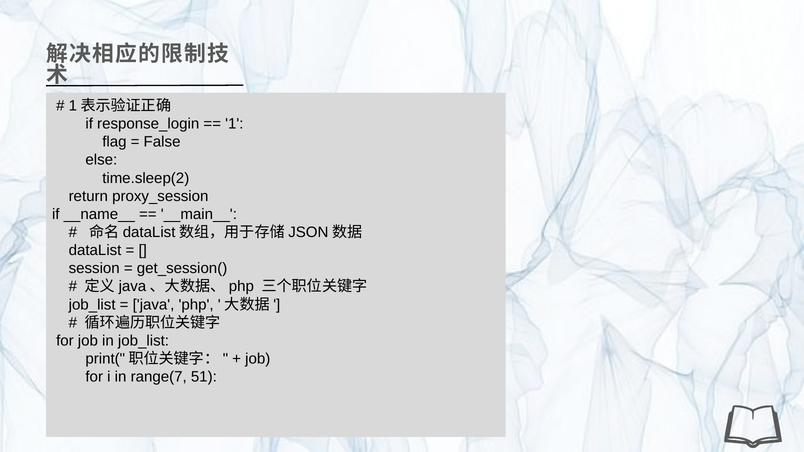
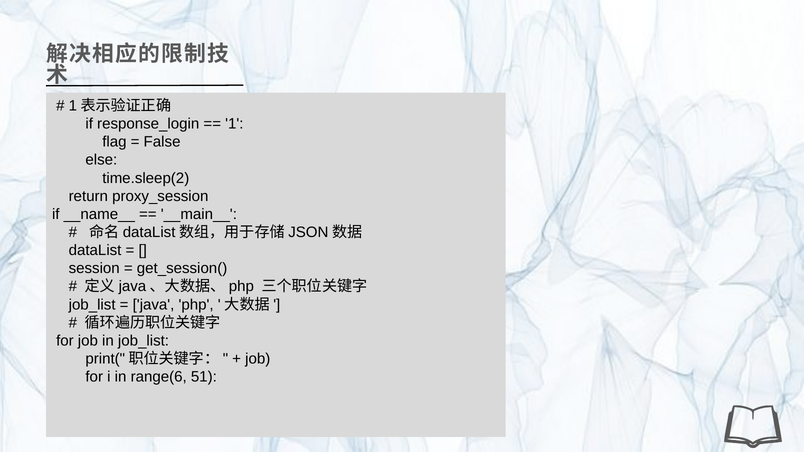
range(7: range(7 -> range(6 (159, 377)
